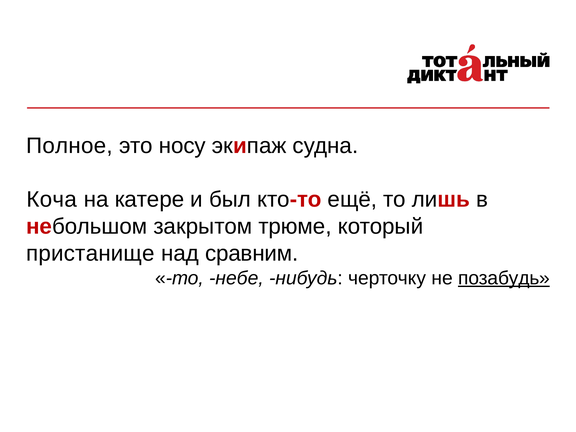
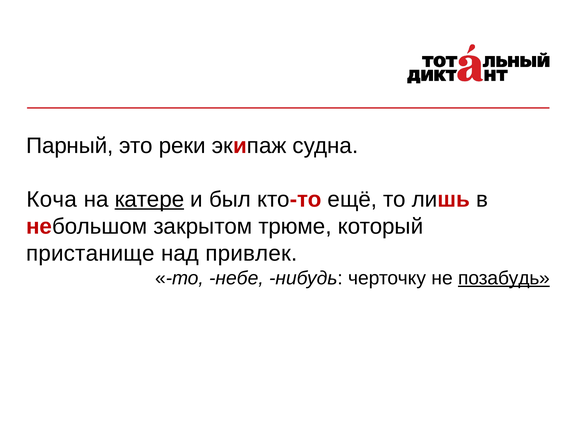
Полное: Полное -> Парный (70, 146)
носу: носу -> реки (182, 146)
катере underline: none -> present (149, 199)
сравним: сравним -> привлек (251, 253)
